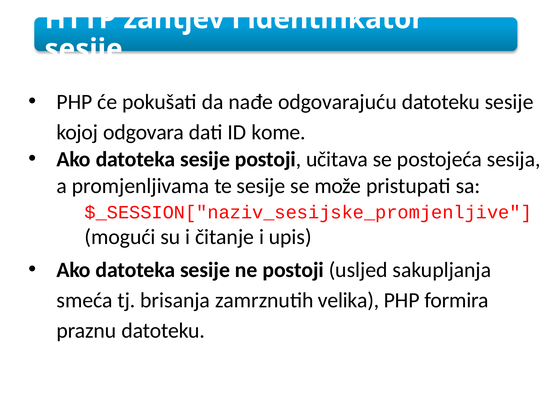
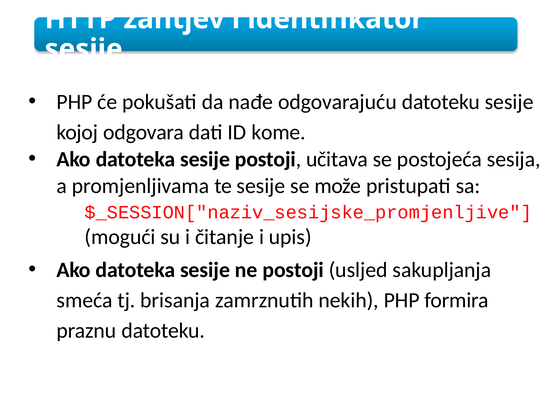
velika: velika -> nekih (349, 300)
